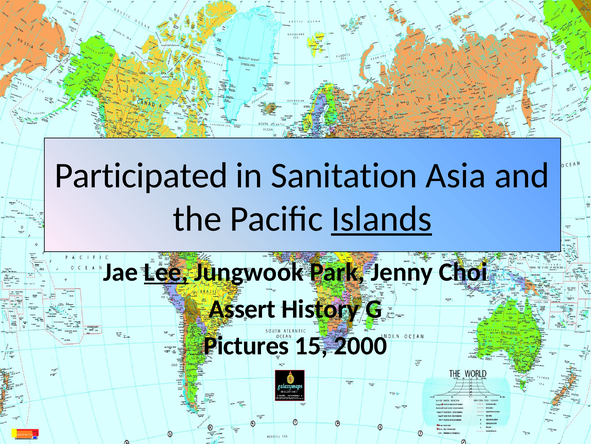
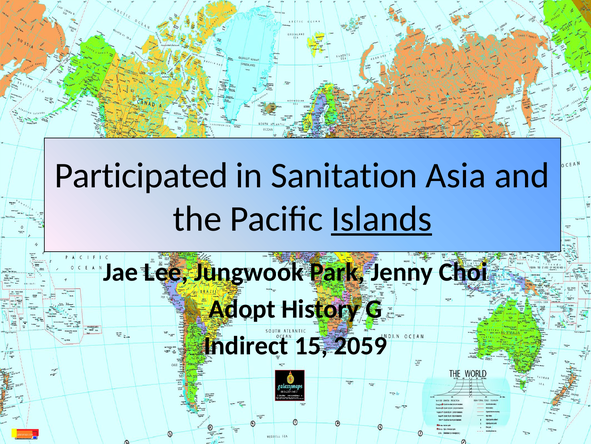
Lee underline: present -> none (166, 272)
Assert: Assert -> Adopt (242, 309)
Pictures: Pictures -> Indirect (246, 345)
2000: 2000 -> 2059 (360, 345)
